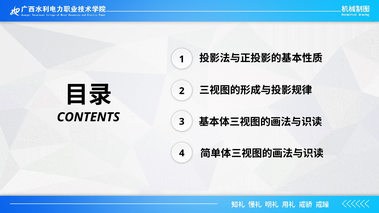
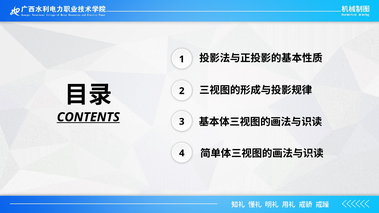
CONTENTS underline: none -> present (88, 117)
